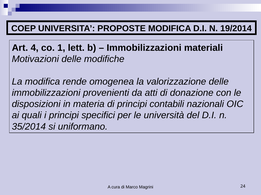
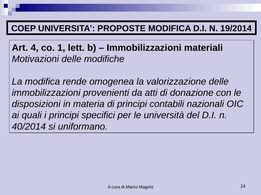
35/2014: 35/2014 -> 40/2014 (29, 127)
